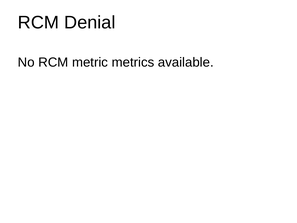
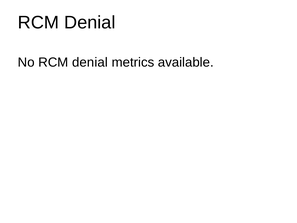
No RCM metric: metric -> denial (90, 62)
